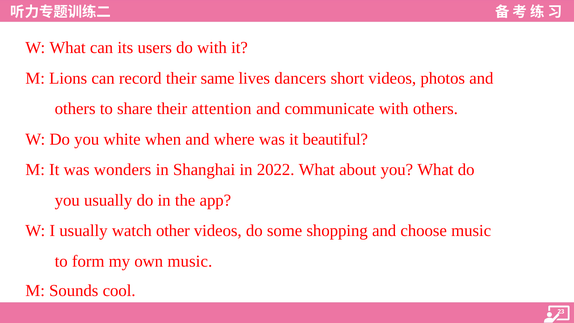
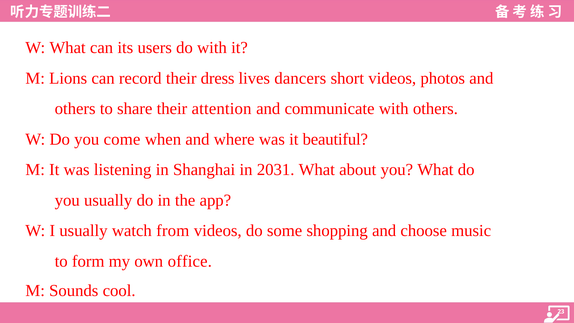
same: same -> dress (218, 78)
white: white -> come (122, 139)
wonders: wonders -> listening (123, 170)
2022: 2022 -> 2031 (276, 170)
other: other -> from (173, 231)
own music: music -> office (190, 261)
